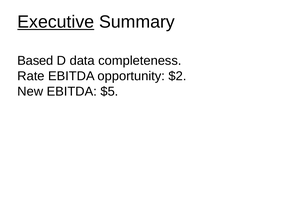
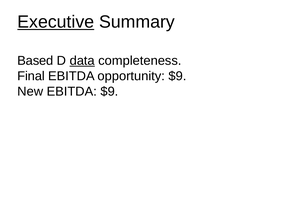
data underline: none -> present (82, 61)
Rate: Rate -> Final (31, 76)
opportunity $2: $2 -> $9 (177, 76)
EBITDA $5: $5 -> $9 (109, 92)
